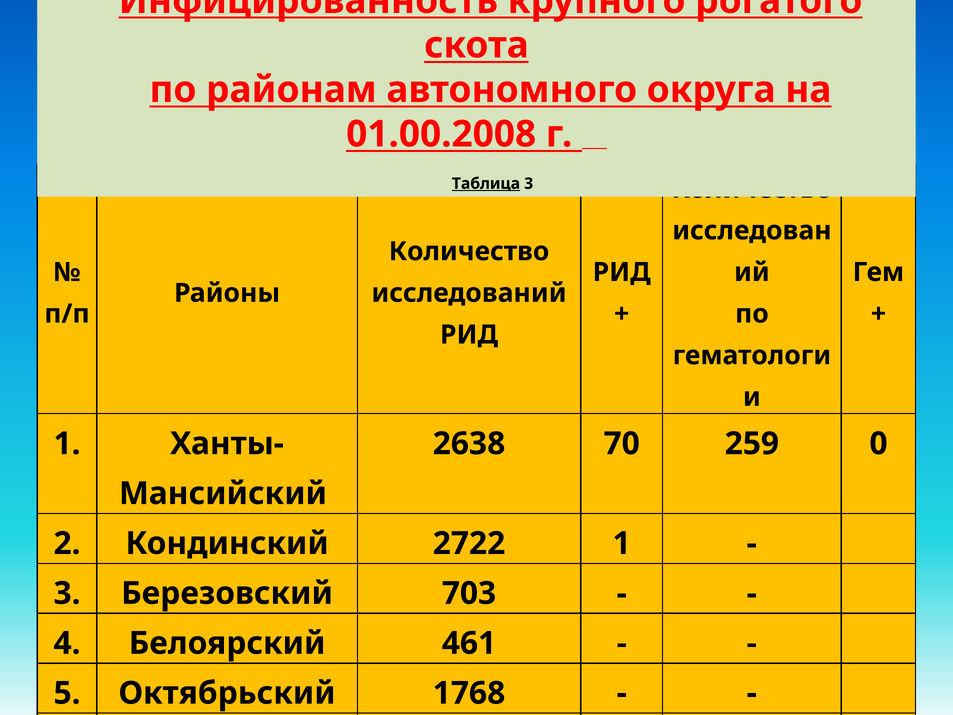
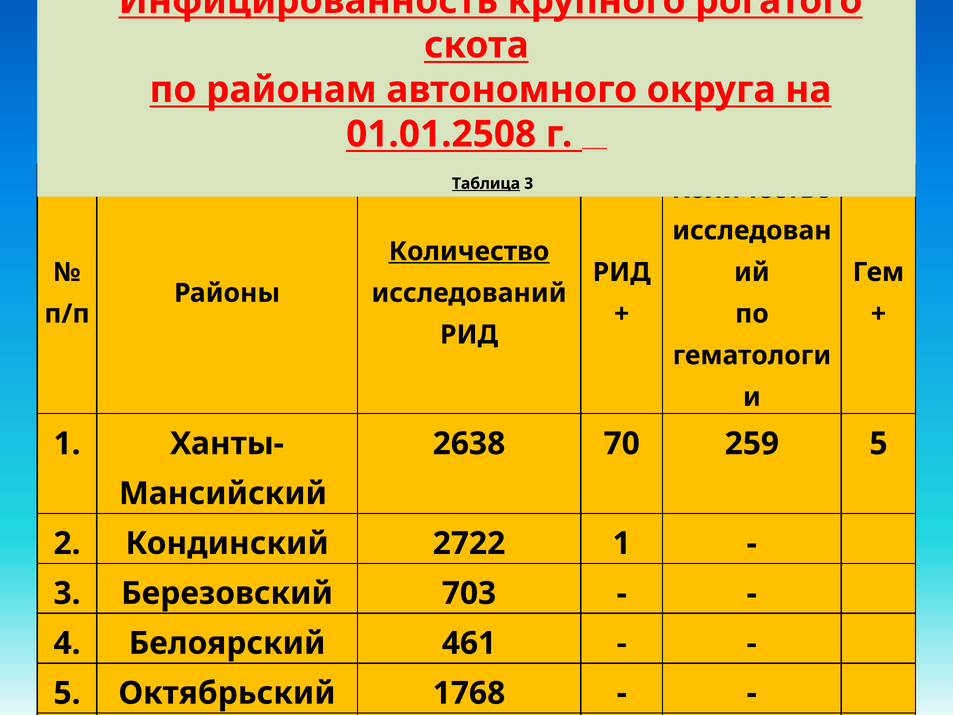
01.00.2008: 01.00.2008 -> 01.01.2508 (441, 134)
Количество underline: none -> present (469, 251)
259 0: 0 -> 5 (878, 444)
